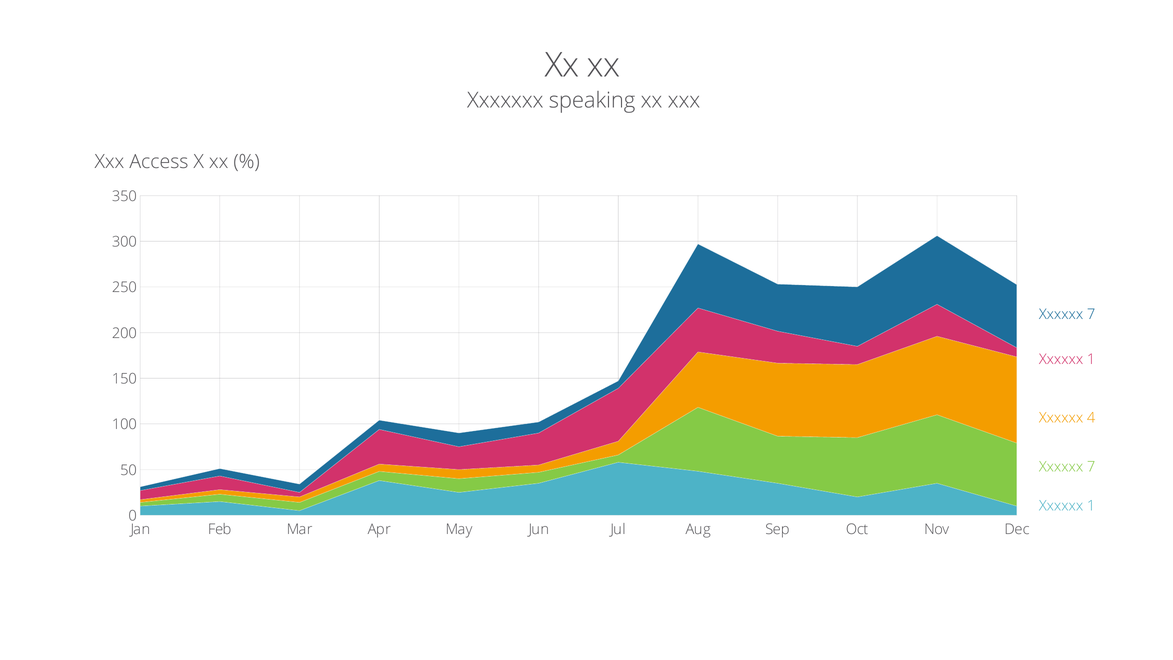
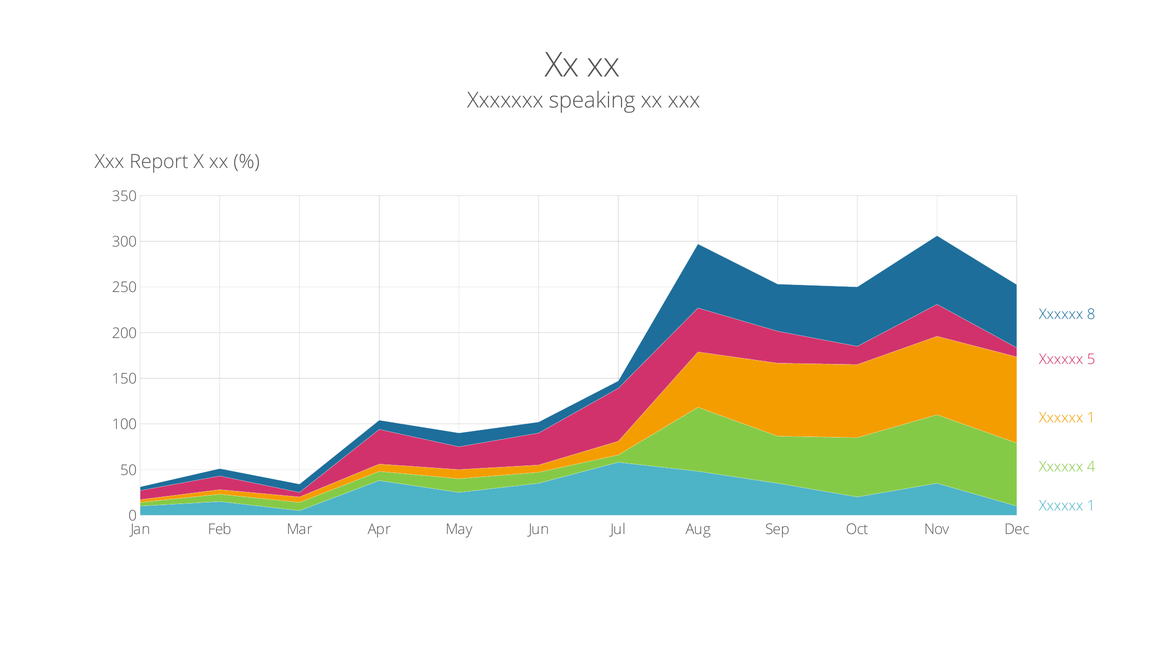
Access: Access -> Report (159, 162)
7: 7 -> 8 (1091, 314)
1: 1 -> 5 (1091, 359)
4: 4 -> 1 (1091, 418)
7: 7 -> 4 (1091, 467)
